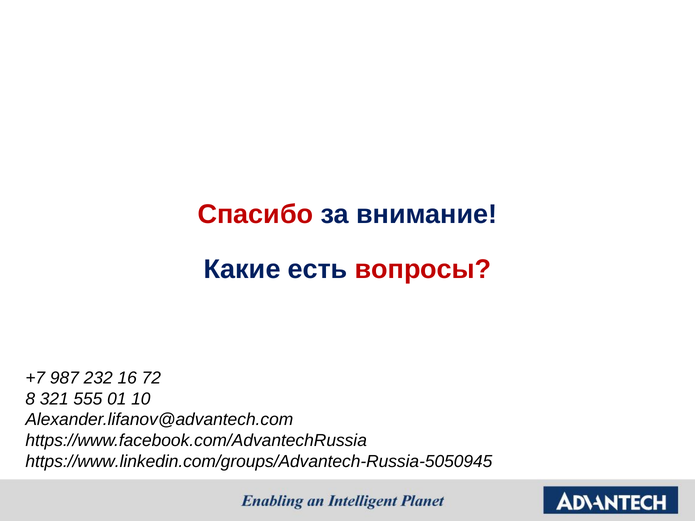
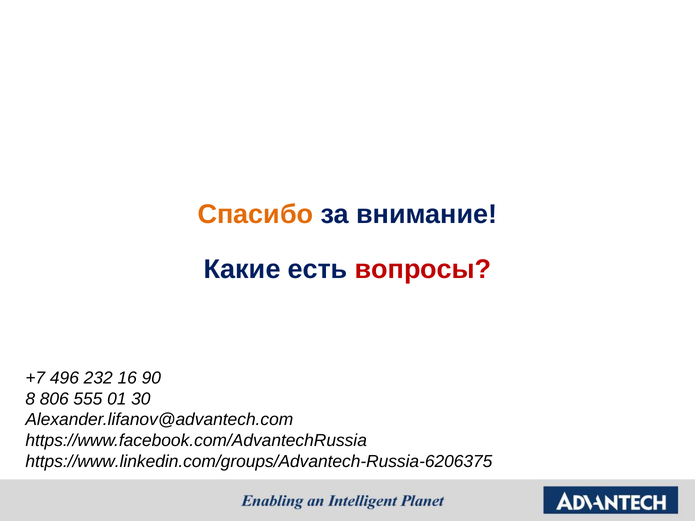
Спасибо colour: red -> orange (255, 214)
987: 987 -> 496 (64, 378)
72: 72 -> 90 (151, 378)
321: 321 -> 806 (54, 399)
10: 10 -> 30 (141, 399)
https://www.linkedin.com/groups/Advantech-Russia-5050945: https://www.linkedin.com/groups/Advantech-Russia-5050945 -> https://www.linkedin.com/groups/Advantech-Russia-6206375 (259, 462)
